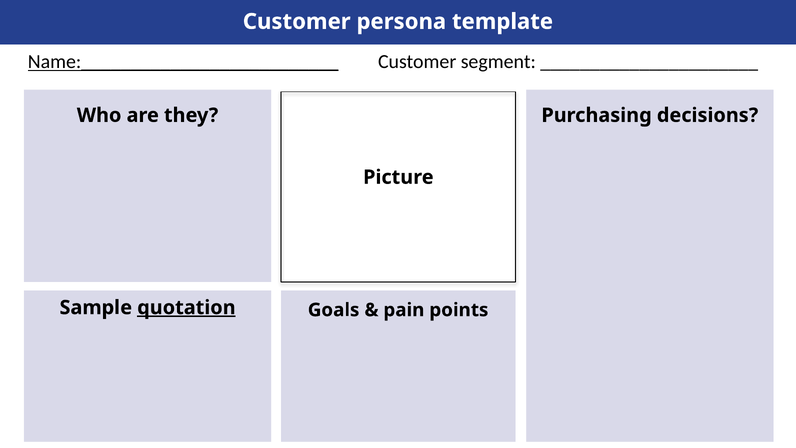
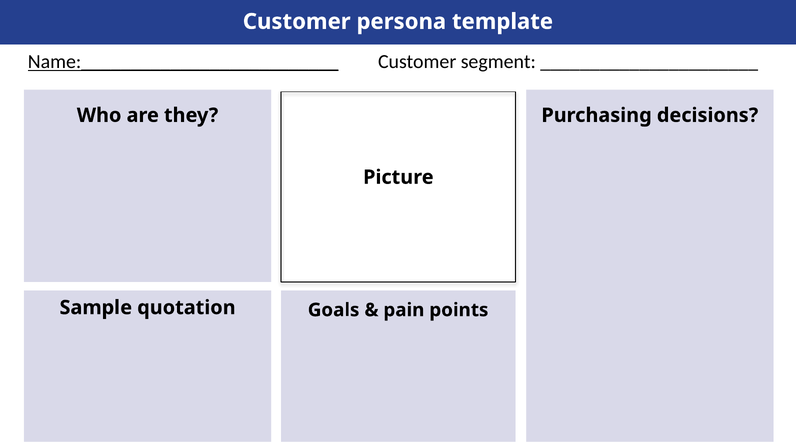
quotation underline: present -> none (186, 307)
